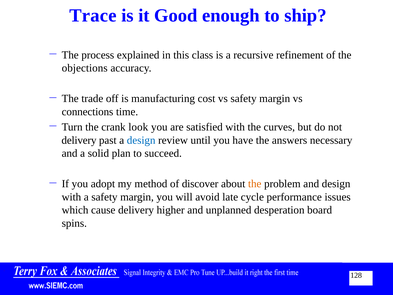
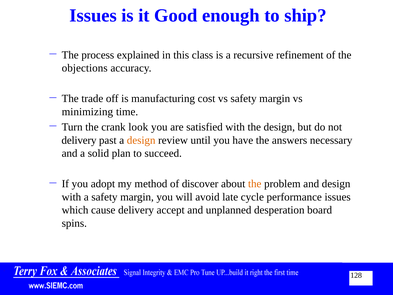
Trace: Trace -> Issues (93, 16)
connections: connections -> minimizing (87, 112)
the curves: curves -> design (279, 127)
design colour: blue -> orange (141, 140)
higher: higher -> accept (171, 210)
